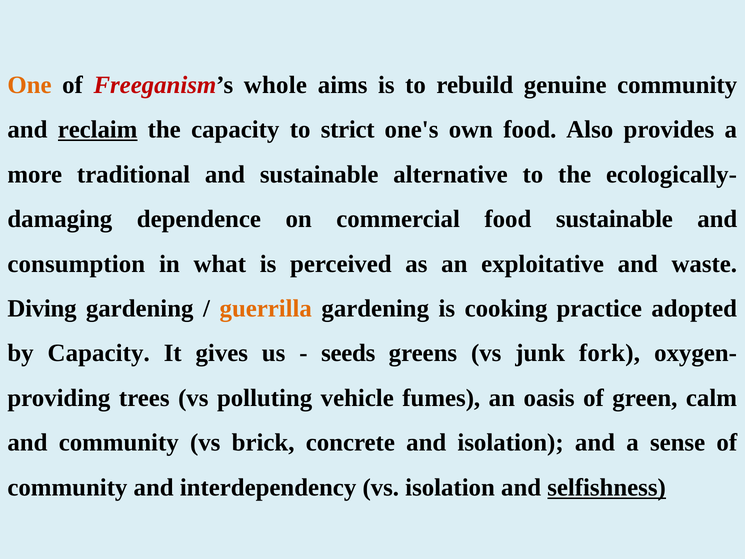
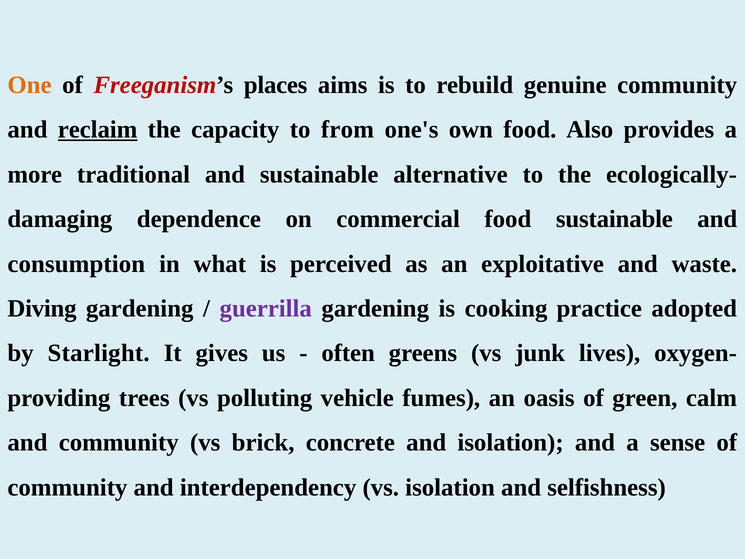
whole: whole -> places (276, 85)
strict: strict -> from (347, 130)
guerrilla colour: orange -> purple (266, 308)
by Capacity: Capacity -> Starlight (99, 353)
seeds: seeds -> often (348, 353)
fork: fork -> lives (610, 353)
selfishness underline: present -> none (607, 487)
